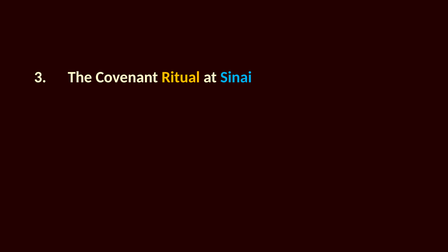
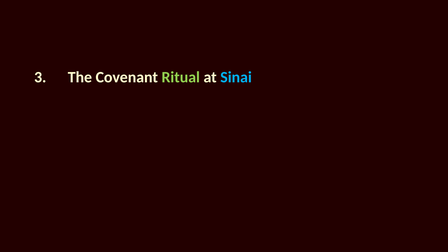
Ritual colour: yellow -> light green (181, 77)
